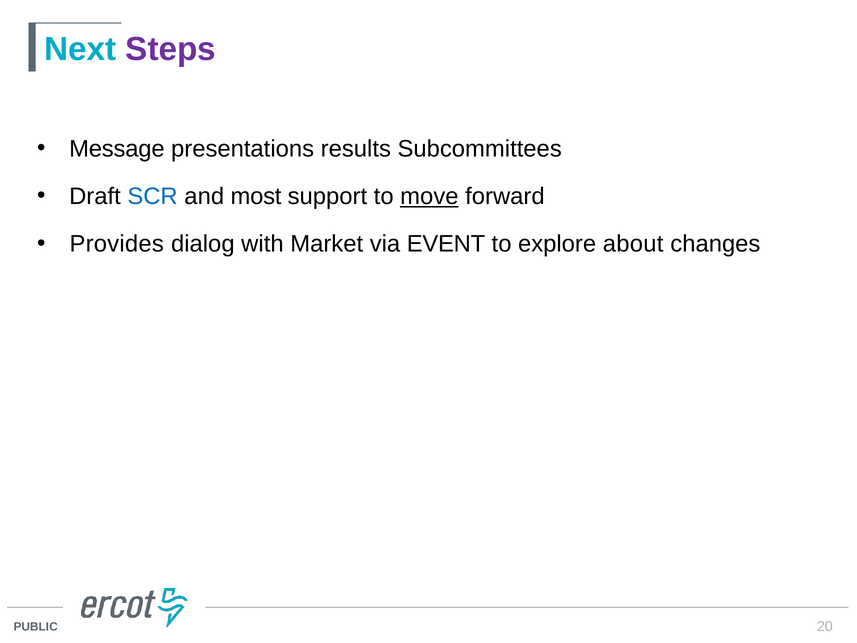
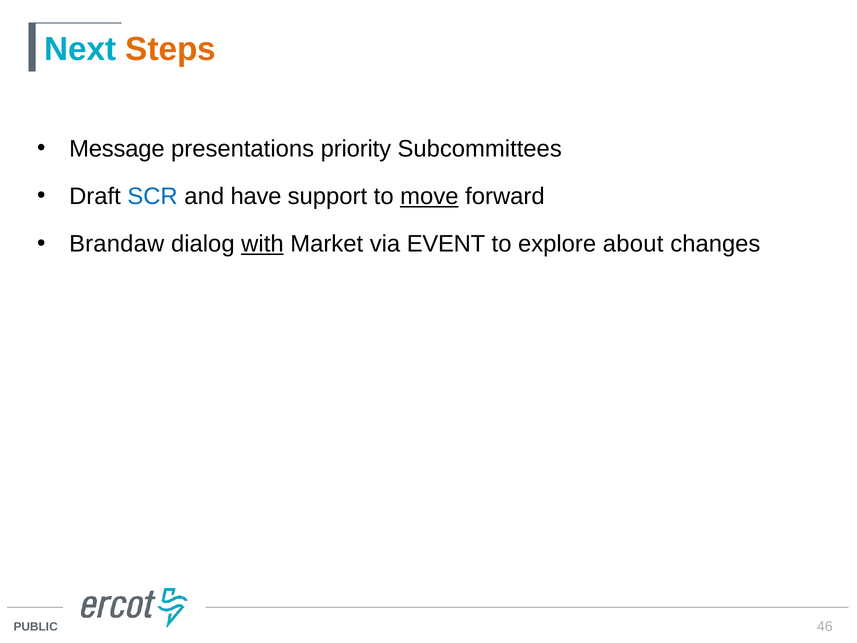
Steps colour: purple -> orange (171, 49)
results: results -> priority (356, 149)
most: most -> have (256, 196)
Provides: Provides -> Brandaw (117, 244)
with underline: none -> present (262, 244)
20: 20 -> 46 (825, 626)
